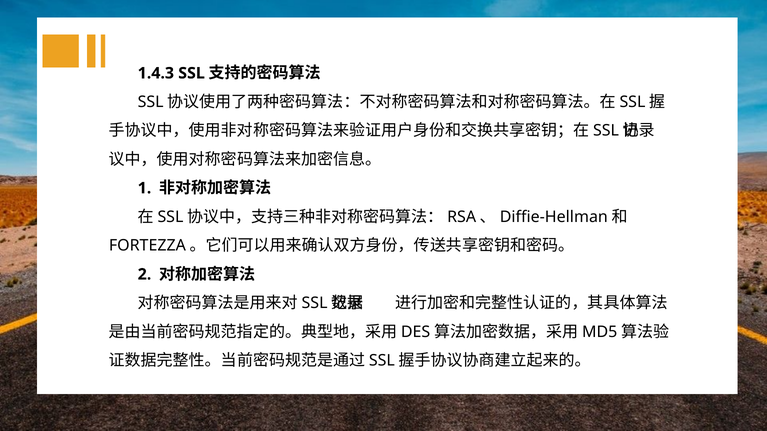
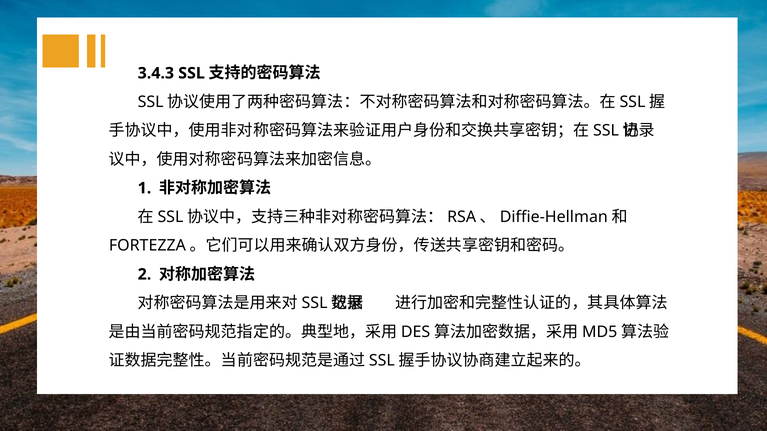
1.4.3: 1.4.3 -> 3.4.3 (156, 73)
